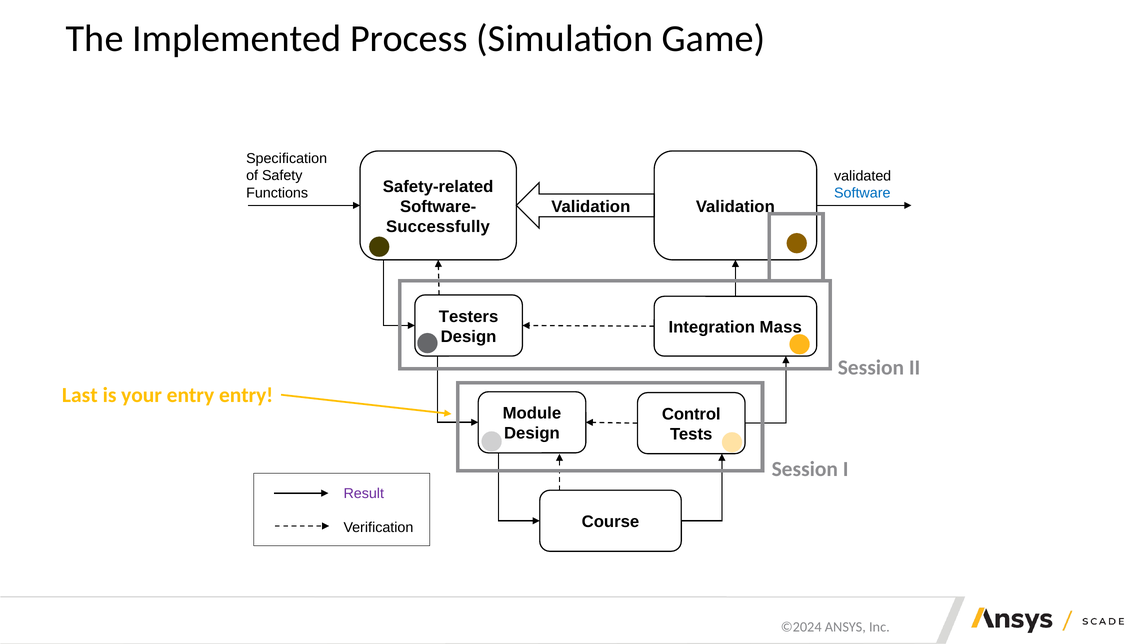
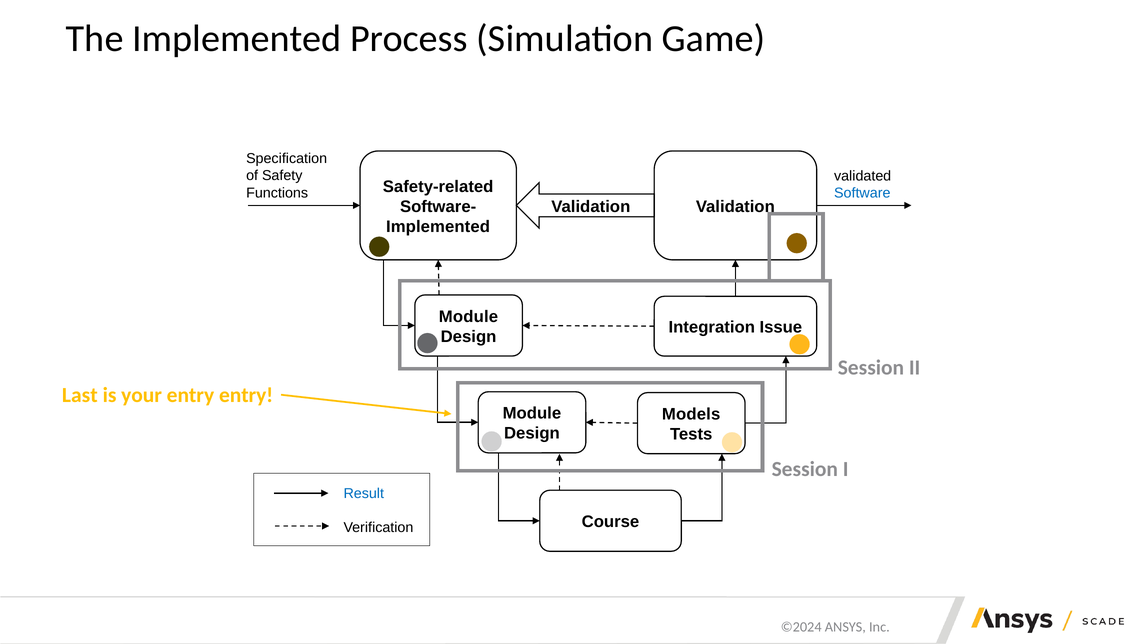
Successfully: Successfully -> Implemented (438, 227)
Testers: Testers -> Module (468, 317)
Mass: Mass -> Issue (781, 328)
Control: Control -> Models (691, 415)
Result colour: purple -> blue (364, 494)
